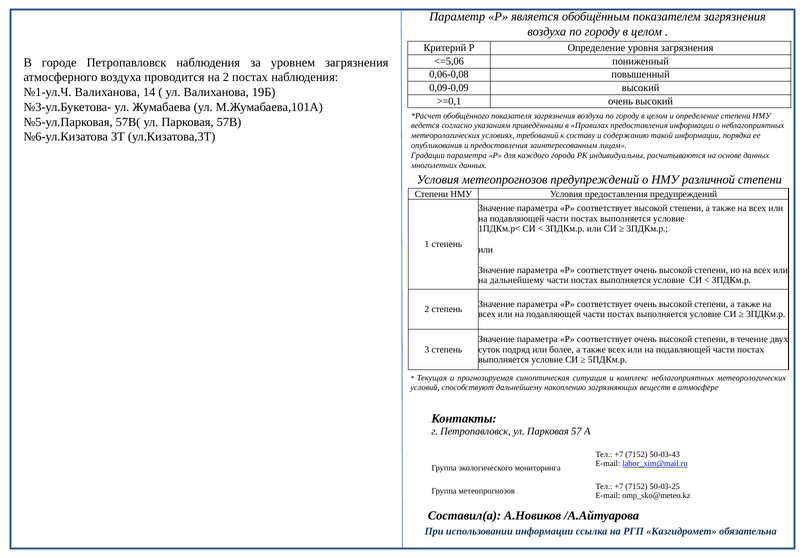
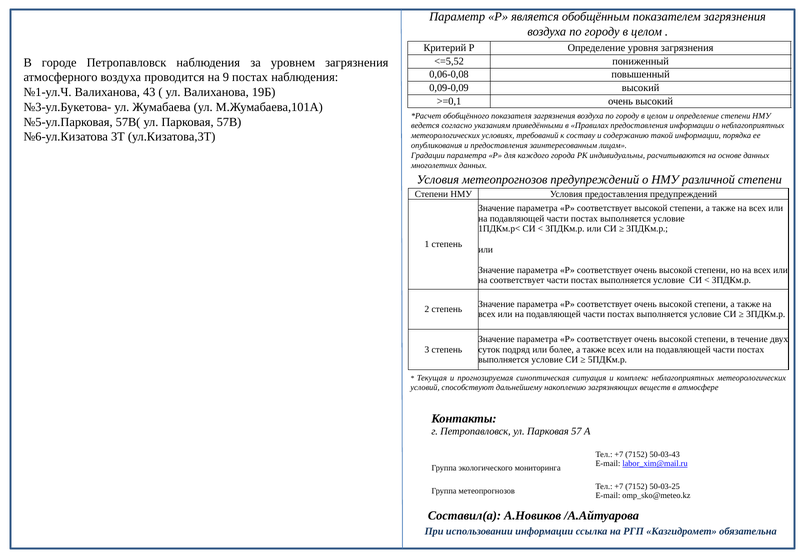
<=5,06: <=5,06 -> <=5,52 (449, 61)
на 2: 2 -> 9 (226, 77)
14: 14 -> 43 (149, 92)
на дальнейшему: дальнейшему -> соответствует (517, 280)
